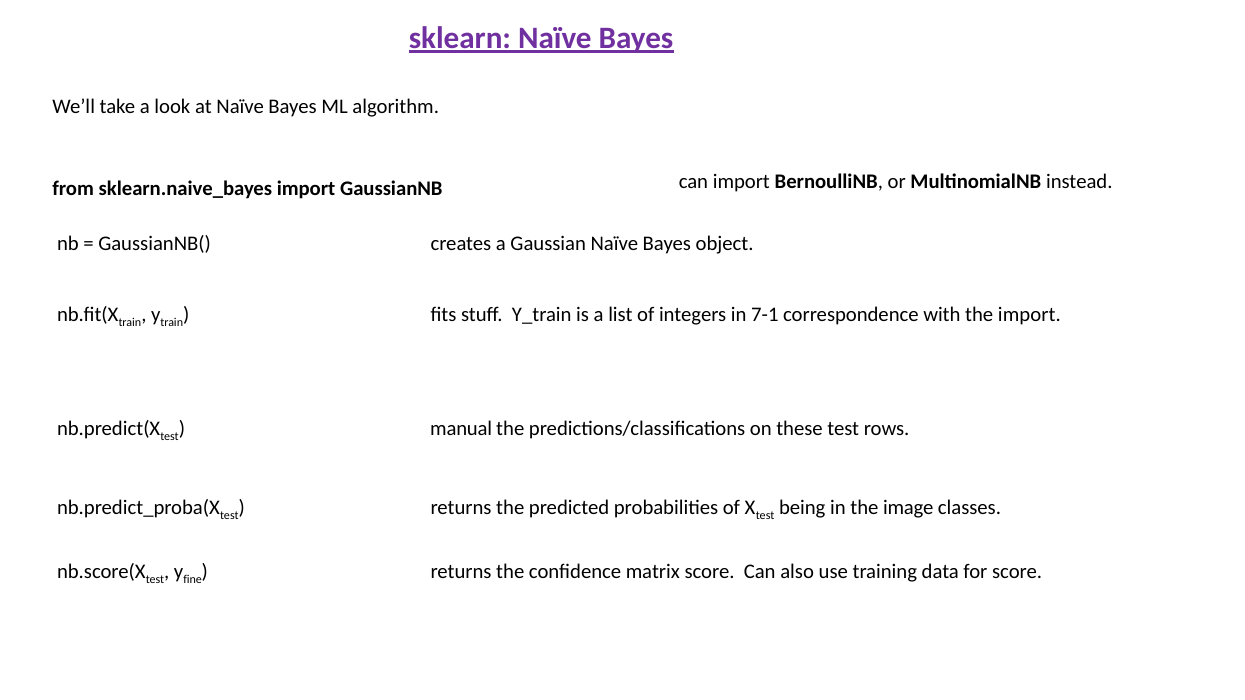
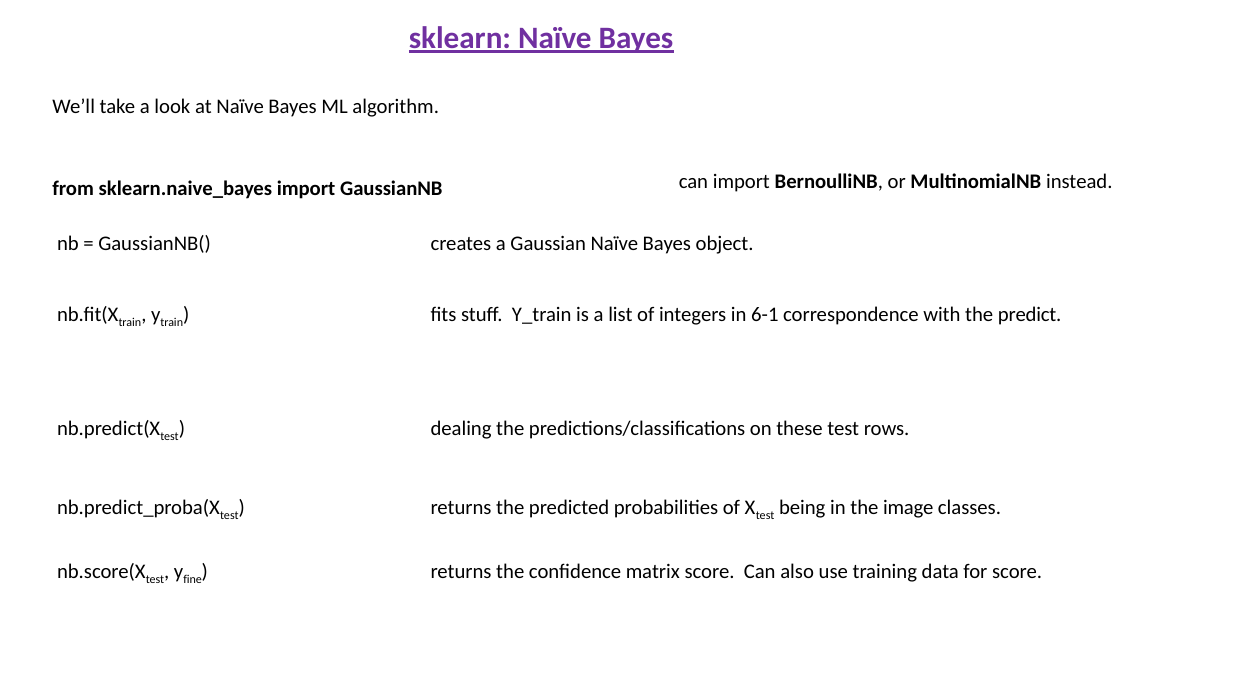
7-1: 7-1 -> 6-1 (765, 315)
the import: import -> predict (1030, 315)
manual: manual -> dealing (461, 429)
